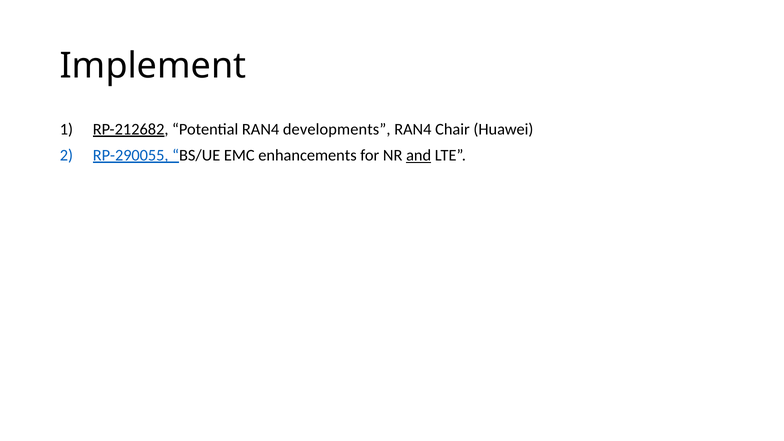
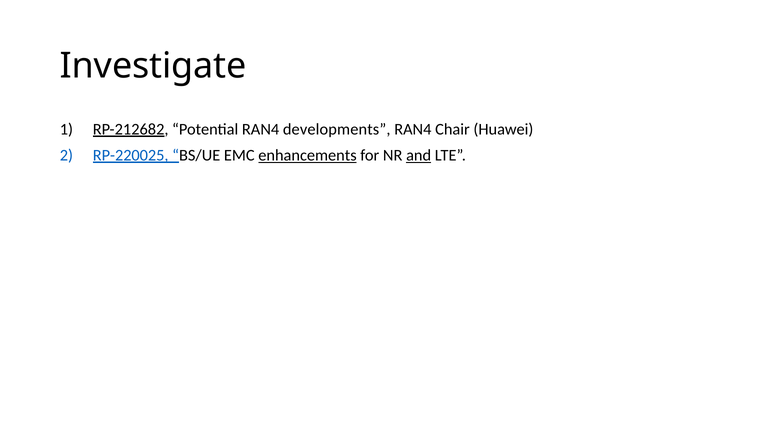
Implement: Implement -> Investigate (153, 66)
RP-290055: RP-290055 -> RP-220025 (131, 155)
enhancements underline: none -> present (307, 155)
